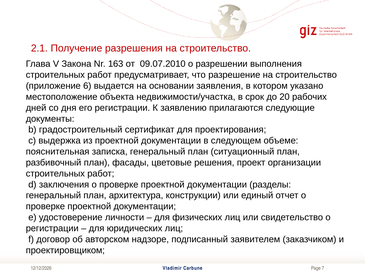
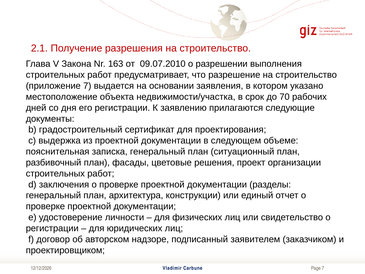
приложение 6: 6 -> 7 (87, 86)
20: 20 -> 70 (285, 97)
